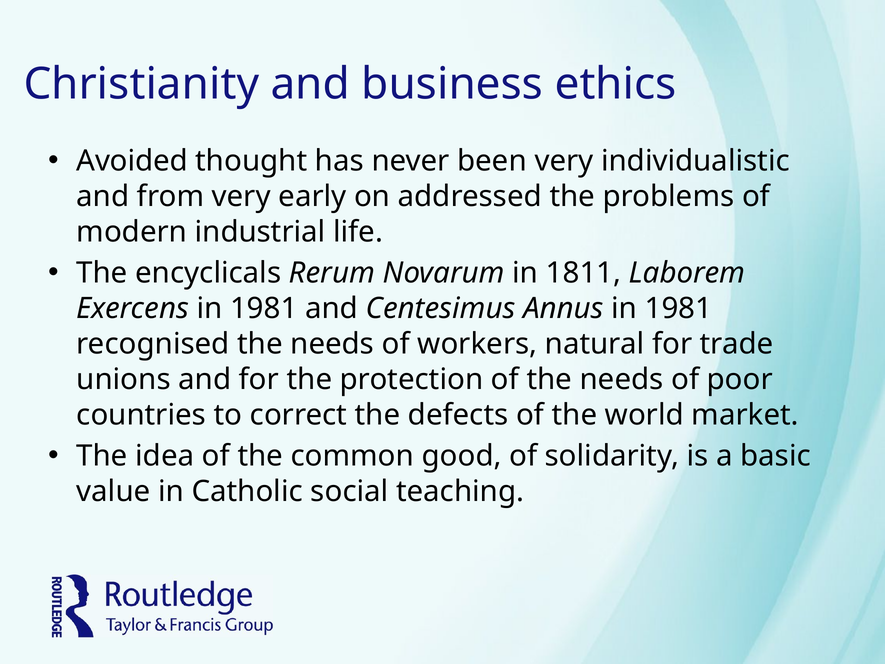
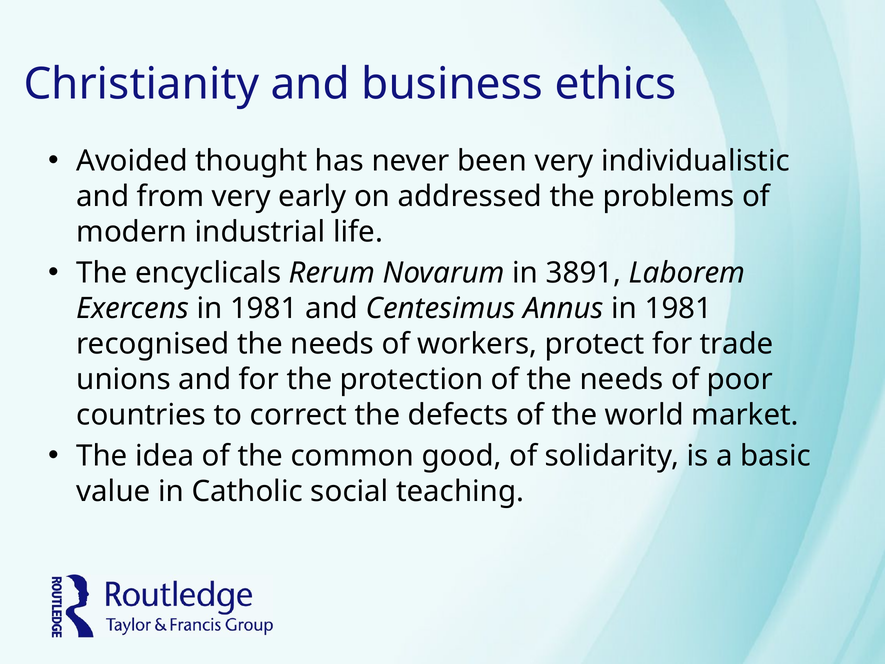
1811: 1811 -> 3891 (584, 273)
natural: natural -> protect (595, 344)
